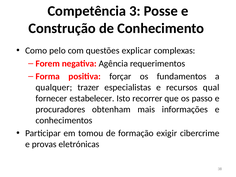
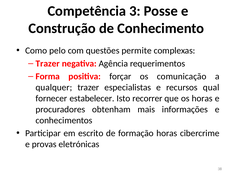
explicar: explicar -> permite (137, 51)
Forem: Forem -> Trazer (48, 63)
fundamentos: fundamentos -> comunicação (182, 76)
os passo: passo -> horas (202, 98)
tomou: tomou -> escrito (91, 133)
formação exigir: exigir -> horas (167, 133)
